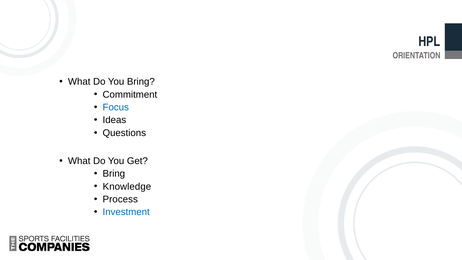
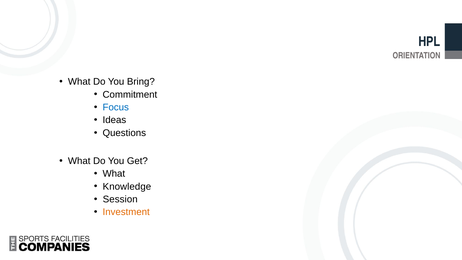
Bring: Bring -> What (114, 174)
Process: Process -> Session (120, 199)
Investment colour: blue -> orange (126, 212)
